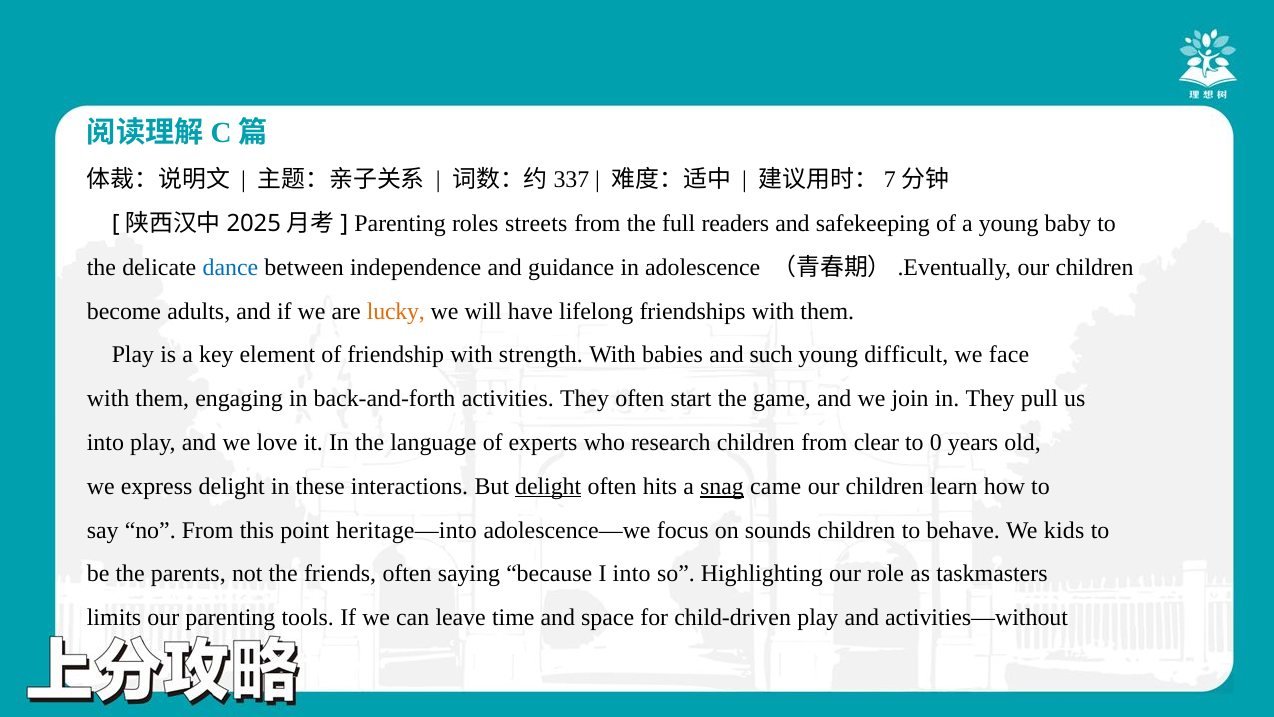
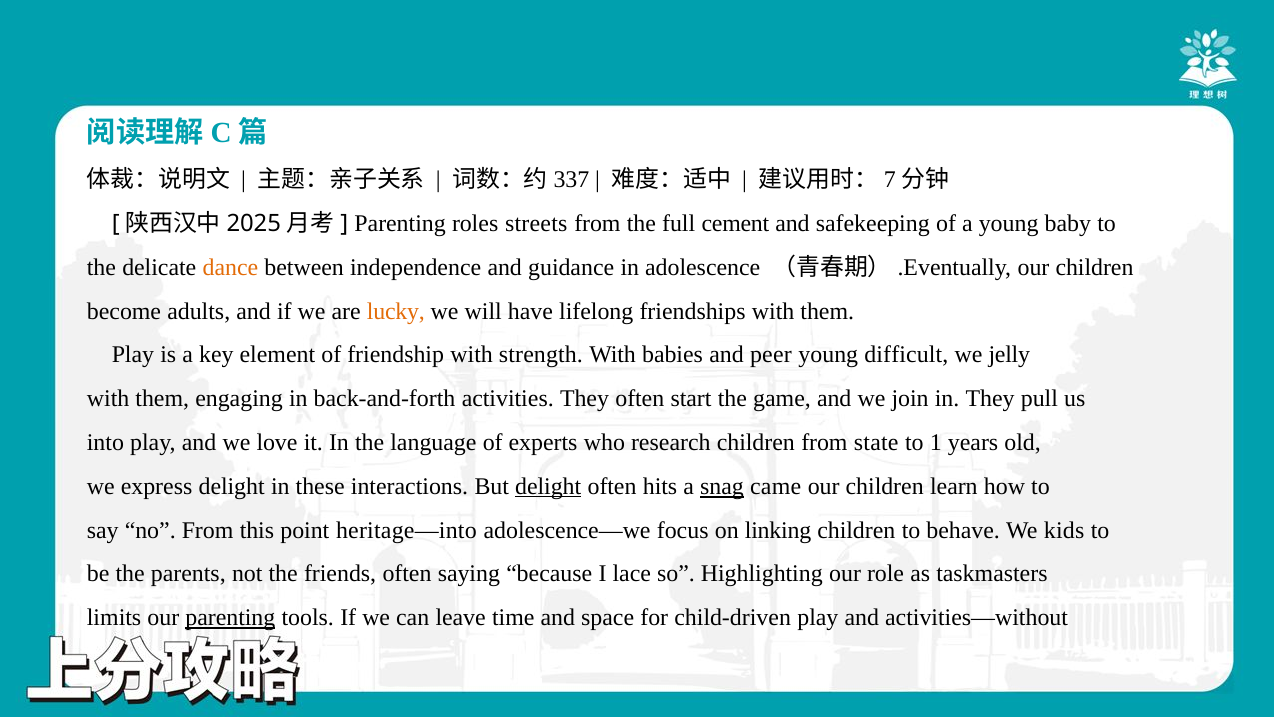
readers: readers -> cement (735, 224)
dance colour: blue -> orange (231, 267)
such: such -> peer (771, 355)
face: face -> jelly (1009, 355)
clear: clear -> state (876, 442)
0: 0 -> 1 (936, 442)
sounds: sounds -> linking (778, 530)
I into: into -> lace (632, 574)
parenting underline: none -> present (230, 618)
